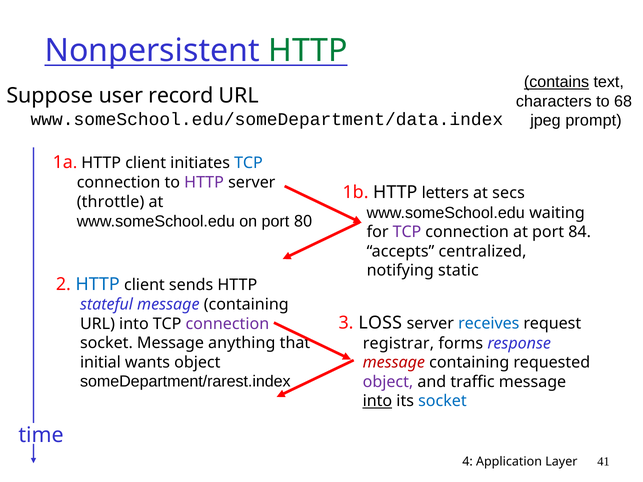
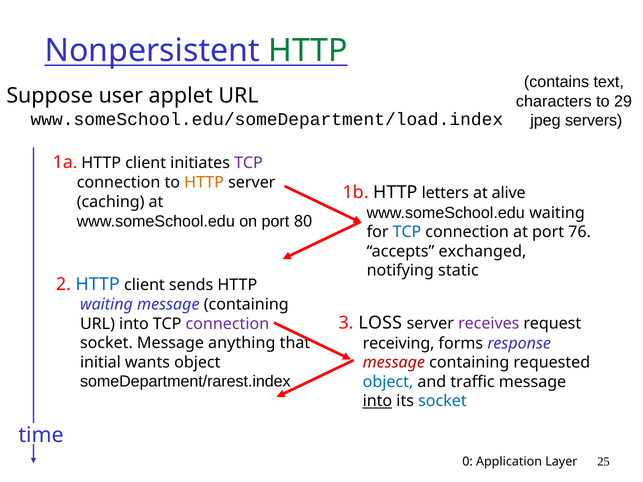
contains underline: present -> none (557, 82)
record: record -> applet (181, 96)
68: 68 -> 29 (623, 101)
www.someSchool.edu/someDepartment/data.index: www.someSchool.edu/someDepartment/data.index -> www.someSchool.edu/someDepartment/load.index (267, 119)
prompt: prompt -> servers (594, 121)
TCP colour: blue -> purple (248, 163)
HTTP colour: purple -> orange (204, 183)
secs: secs -> alive (509, 193)
throttle: throttle -> caching (111, 202)
TCP colour: purple -> blue (407, 232)
84: 84 -> 76 (580, 232)
centralized: centralized -> exchanged (482, 251)
stateful: stateful -> waiting (106, 305)
receives colour: blue -> purple (489, 324)
registrar: registrar -> receiving (399, 343)
object colour: purple -> blue (388, 382)
4: 4 -> 0 (468, 462)
41: 41 -> 25 (604, 462)
